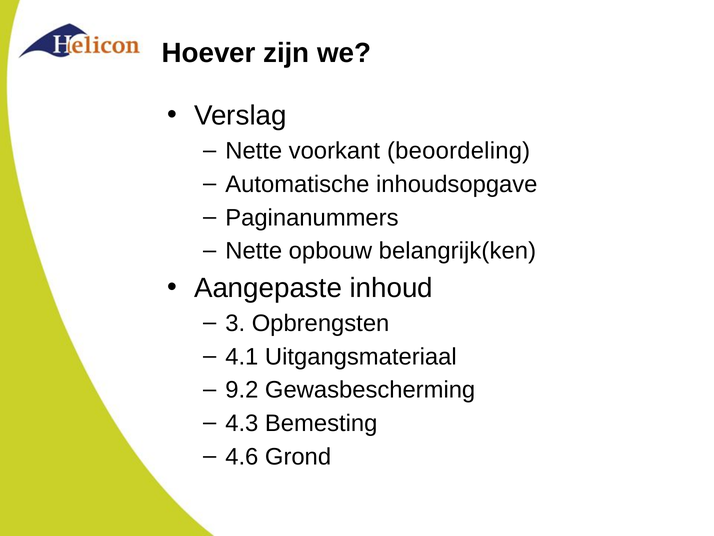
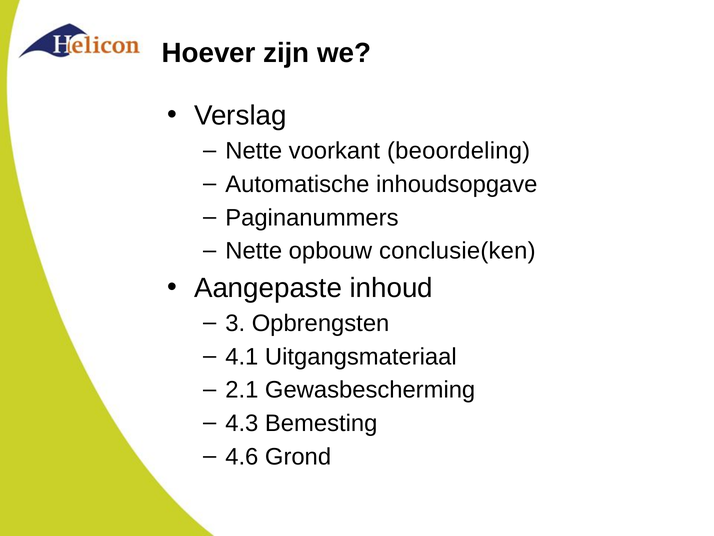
belangrijk(ken: belangrijk(ken -> conclusie(ken (457, 251)
9.2: 9.2 -> 2.1 (242, 390)
